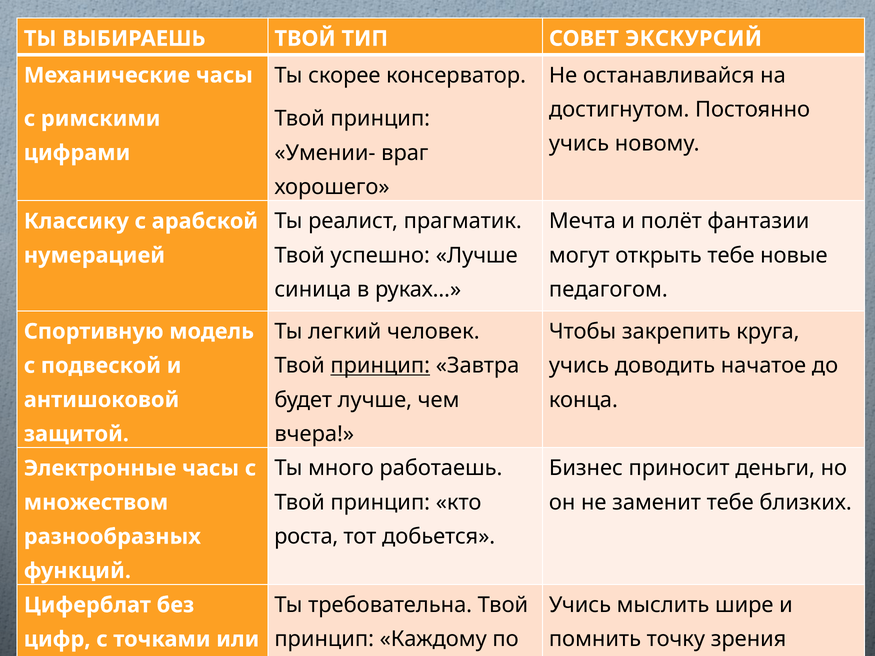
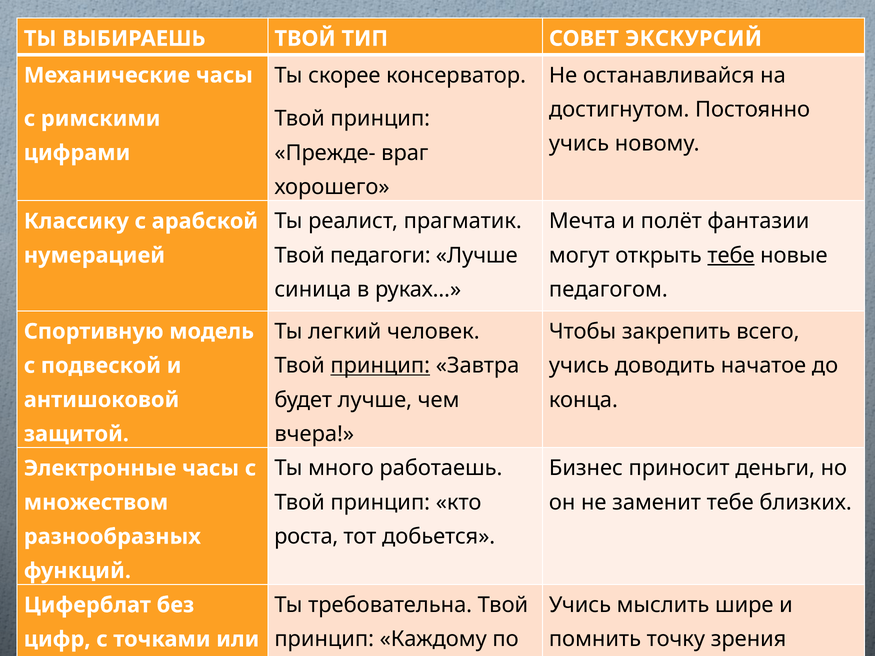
Умении-: Умении- -> Прежде- (325, 153)
успешно: успешно -> педагоги (380, 256)
тебе underline: none -> present (731, 256)
круга: круга -> всего (768, 332)
